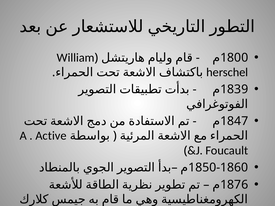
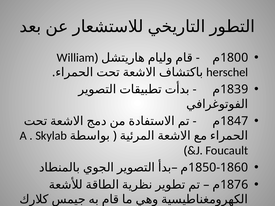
Active: Active -> Skylab (51, 136)
